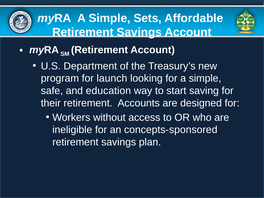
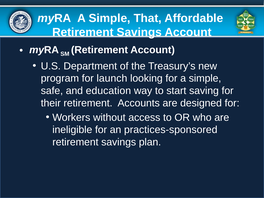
Sets: Sets -> That (148, 18)
concepts-sponsored: concepts-sponsored -> practices-sponsored (171, 130)
